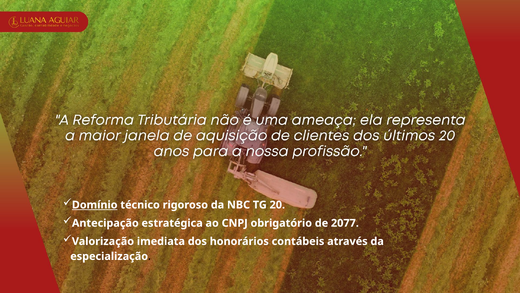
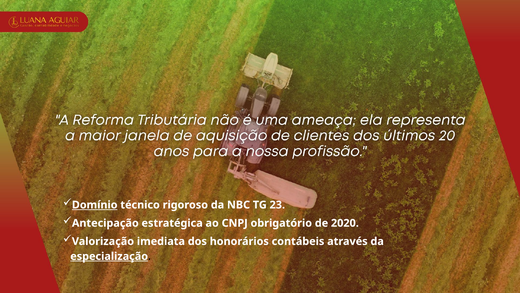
20: 20 -> 23 (277, 205)
2077: 2077 -> 2020 (345, 223)
especialização underline: none -> present (109, 256)
